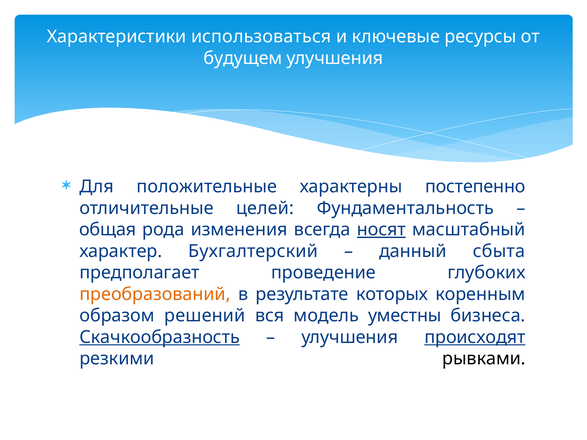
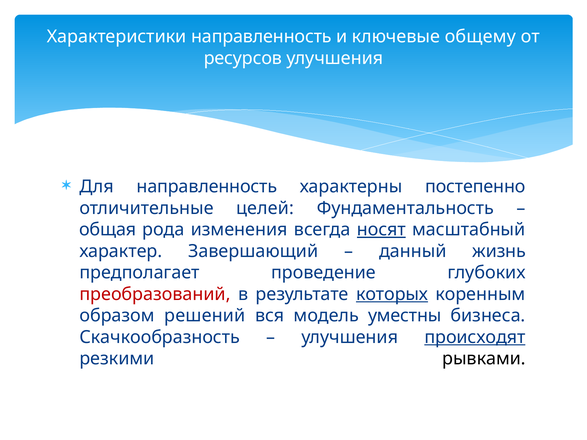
Характеристики использоваться: использоваться -> направленность (261, 37)
ресурсы: ресурсы -> общему (480, 37)
будущем: будущем -> ресурсов (243, 58)
Для положительные: положительные -> направленность (207, 187)
Бухгалтерский: Бухгалтерский -> Завершающий (253, 251)
сбыта: сбыта -> жизнь (499, 251)
преобразований colour: orange -> red (155, 294)
которых underline: none -> present (392, 294)
Скачкообразность underline: present -> none (160, 337)
